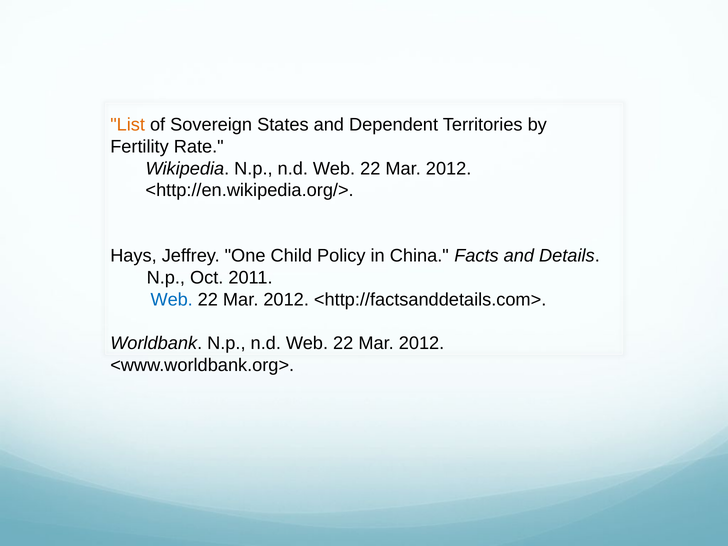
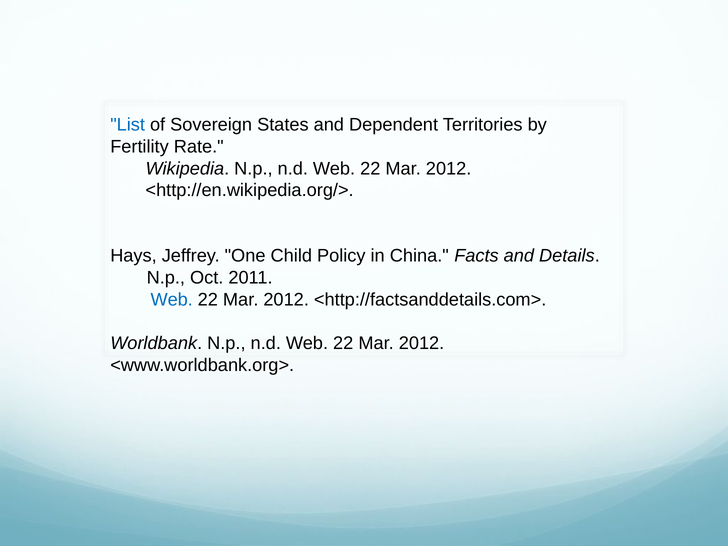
List colour: orange -> blue (128, 125)
